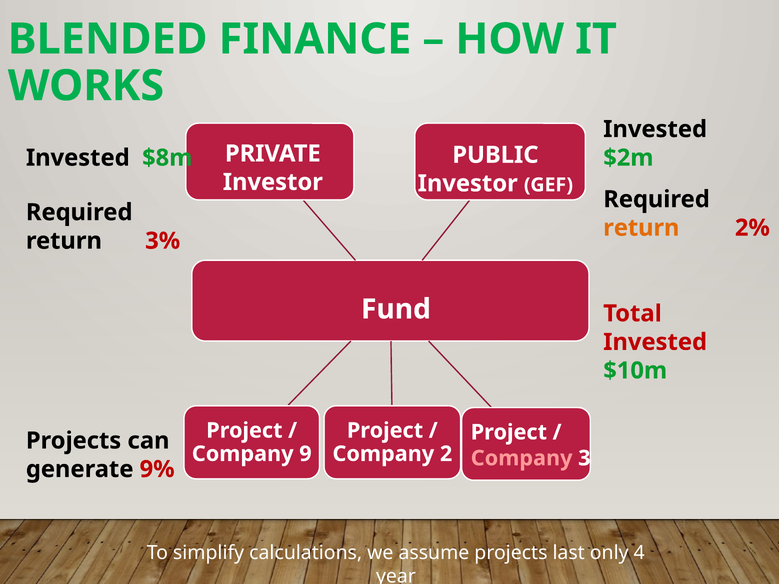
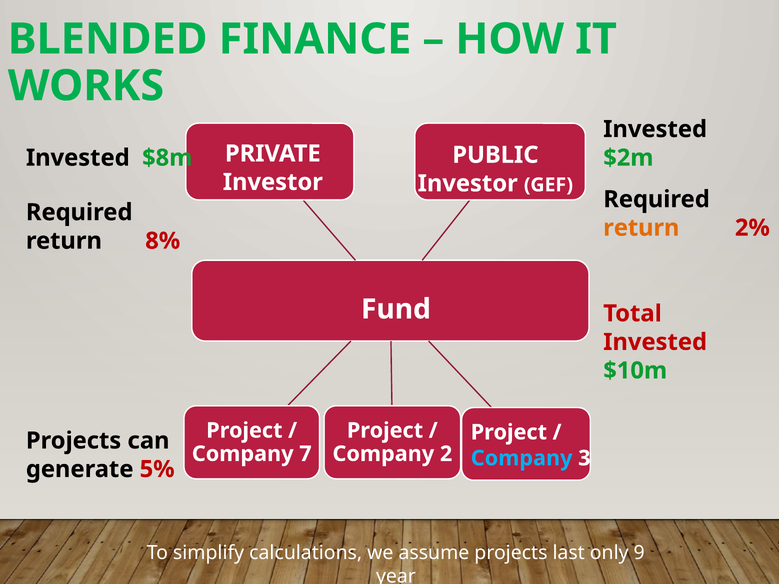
3%: 3% -> 8% (163, 241)
9: 9 -> 7 (305, 454)
Company colour: pink -> light blue (522, 458)
9%: 9% -> 5% (157, 469)
4: 4 -> 9 (639, 553)
